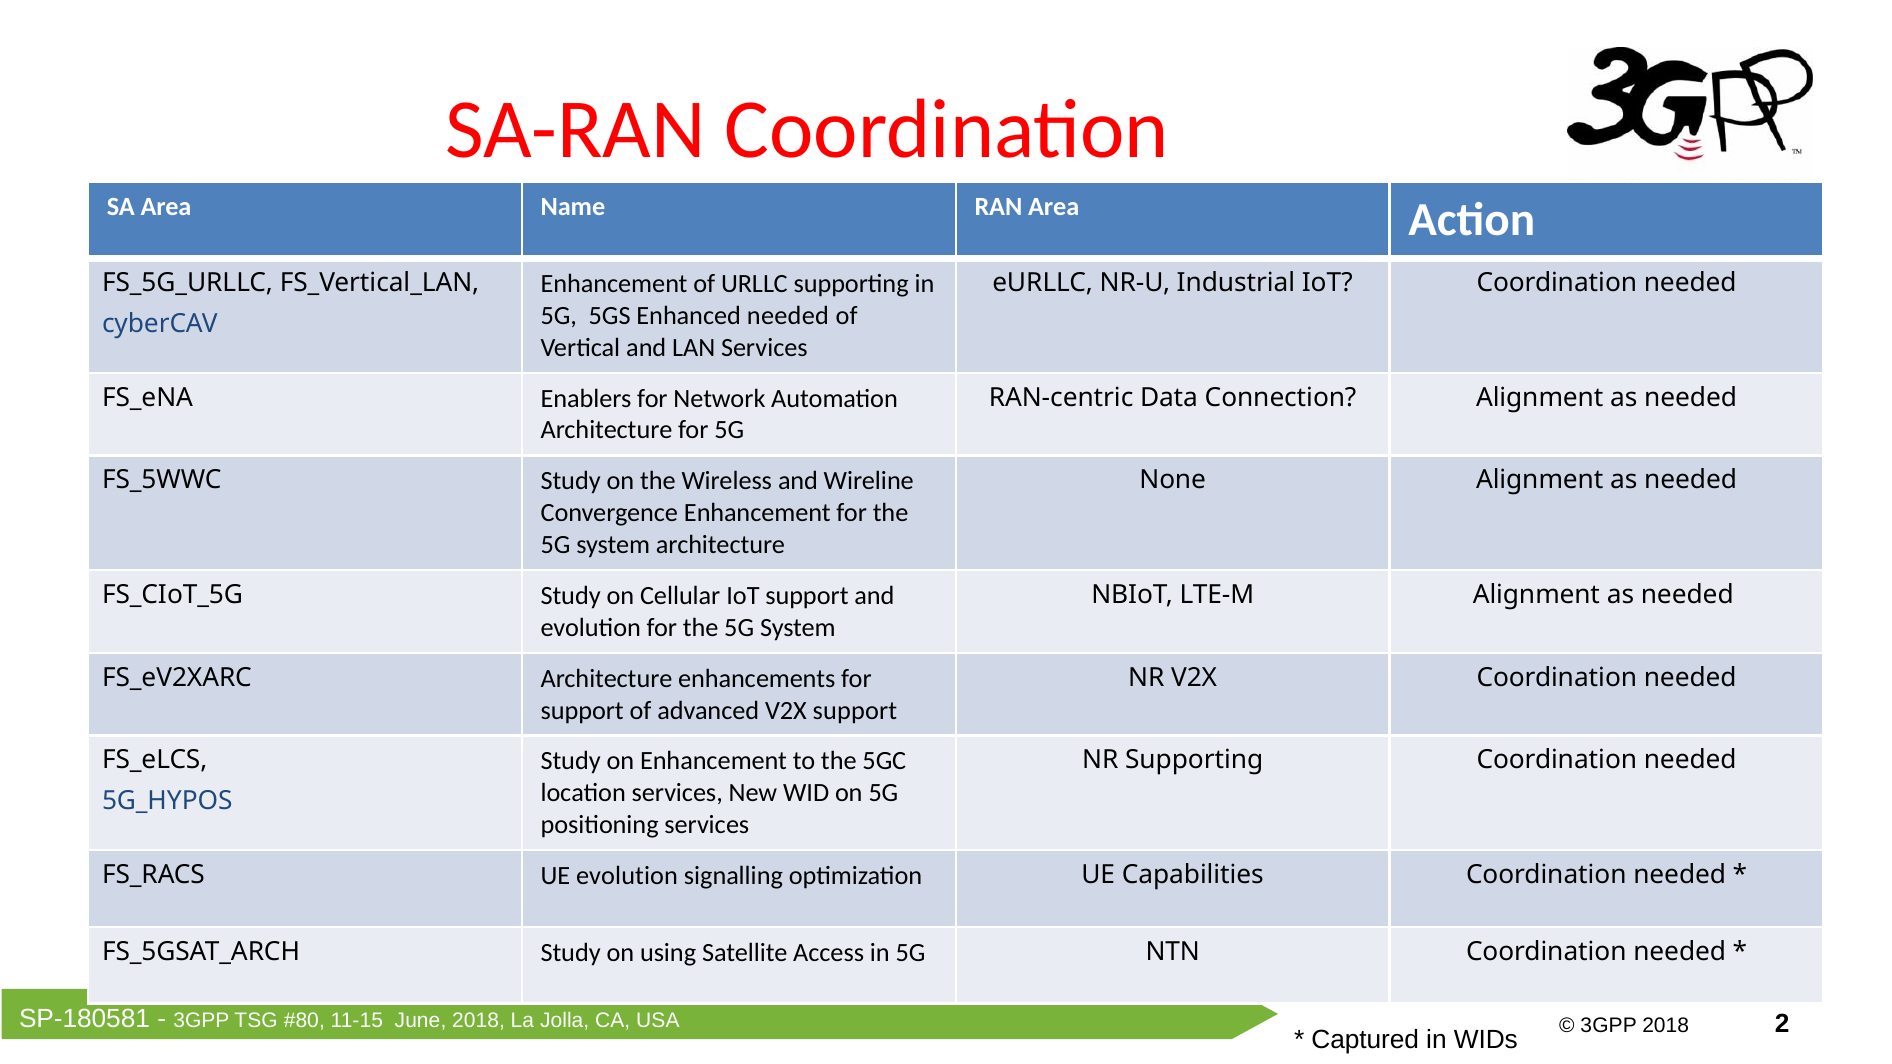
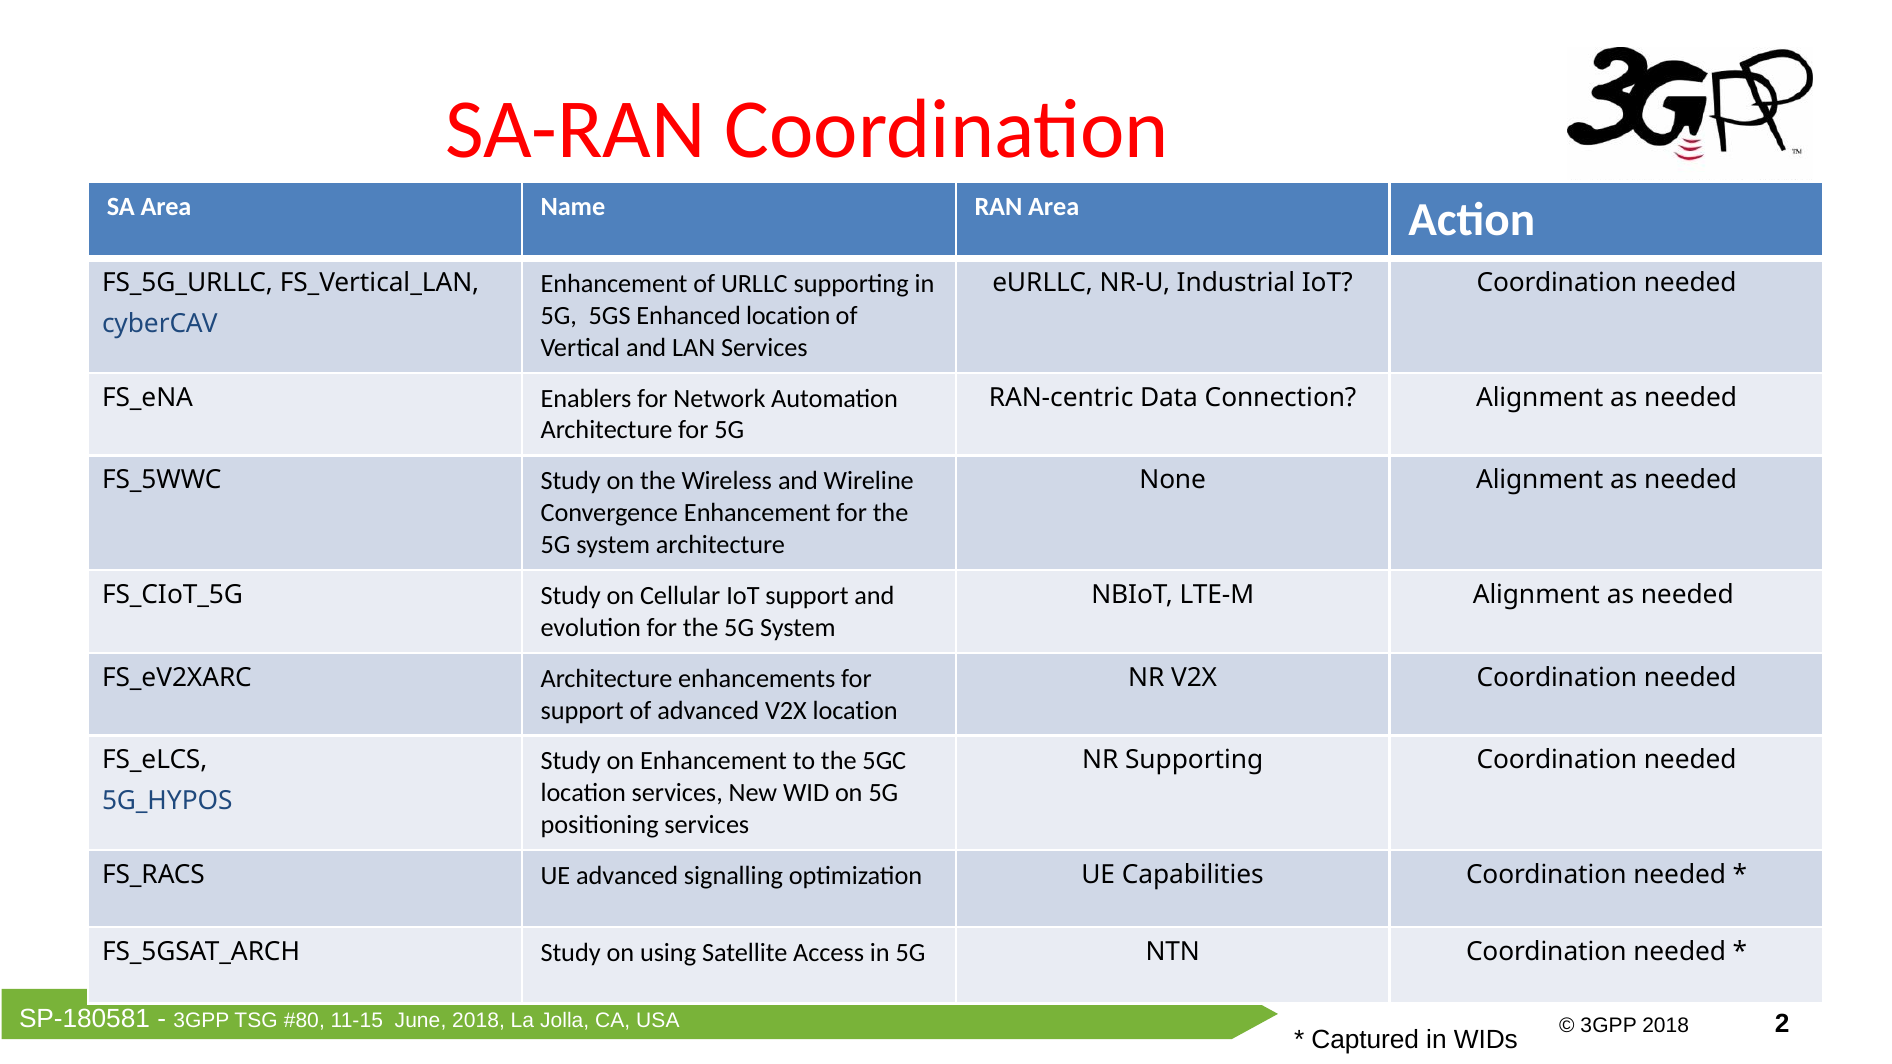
Enhanced needed: needed -> location (788, 316)
V2X support: support -> location (855, 711)
UE evolution: evolution -> advanced (627, 876)
